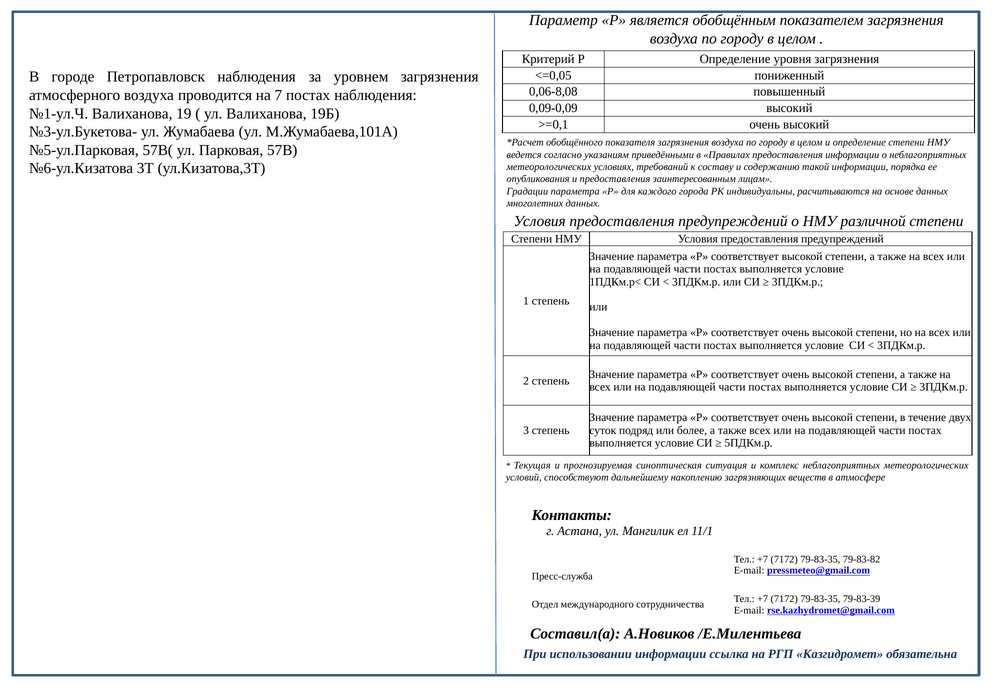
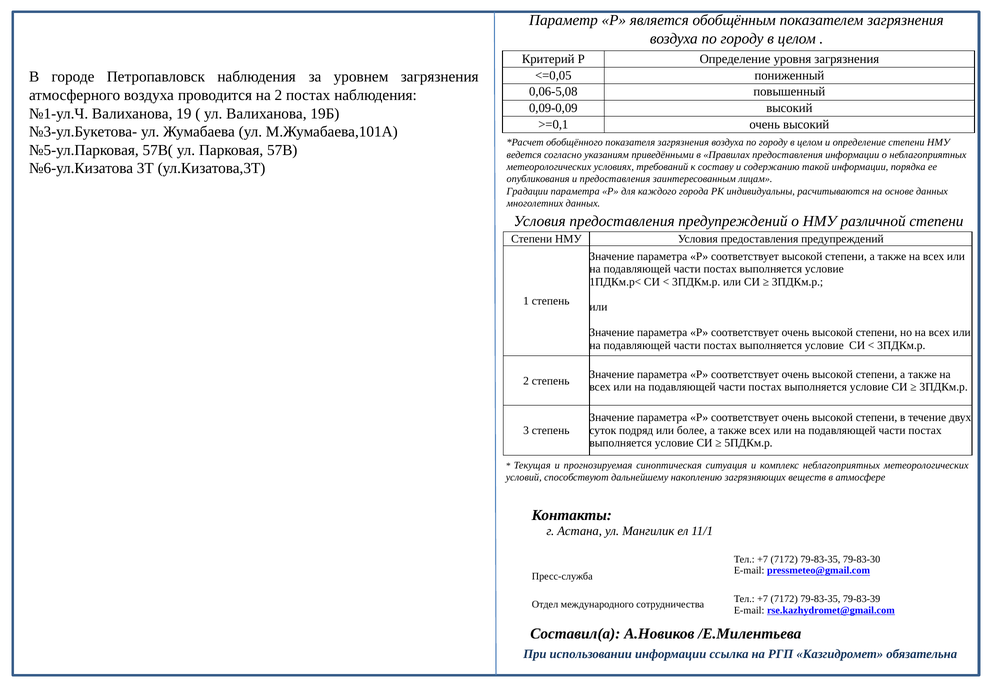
0,06-8,08: 0,06-8,08 -> 0,06-5,08 (553, 92)
на 7: 7 -> 2 (278, 95)
79-83-82: 79-83-82 -> 79-83-30 (862, 559)
